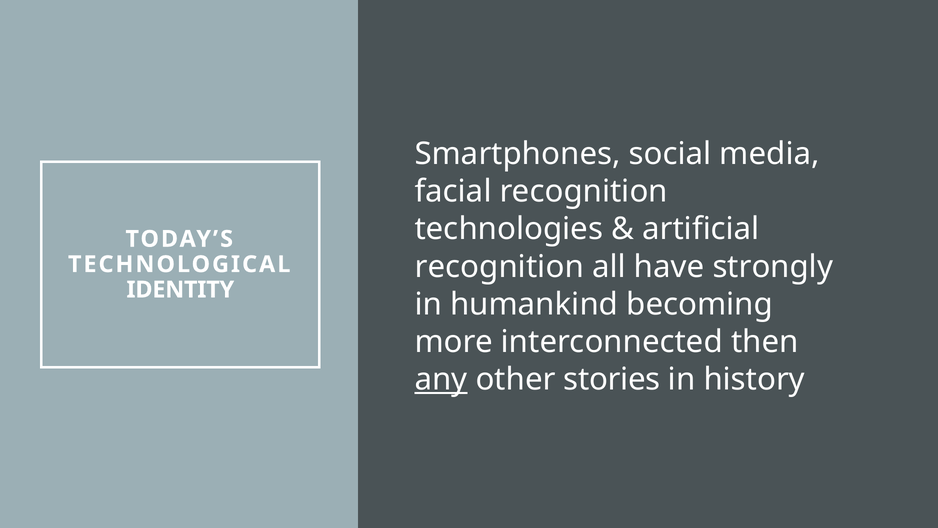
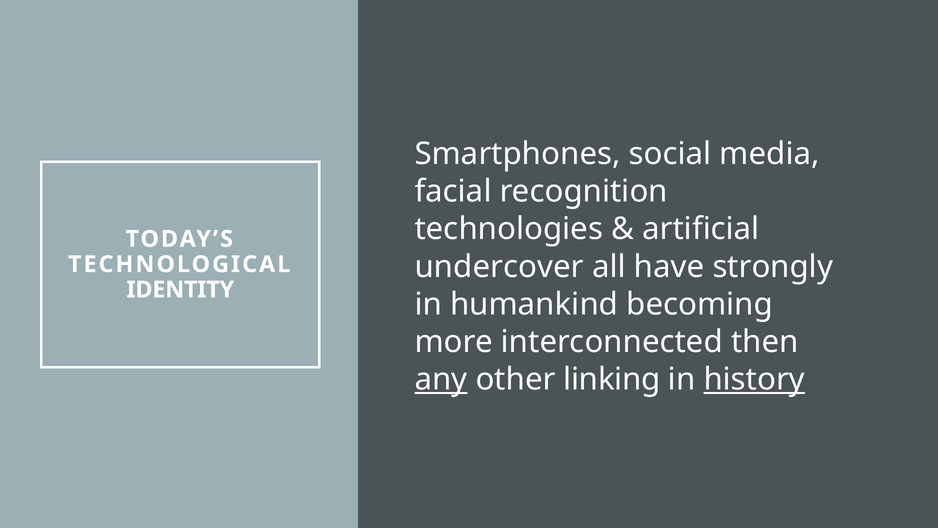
recognition: recognition -> undercover (499, 267)
stories: stories -> linking (612, 379)
history underline: none -> present (754, 379)
